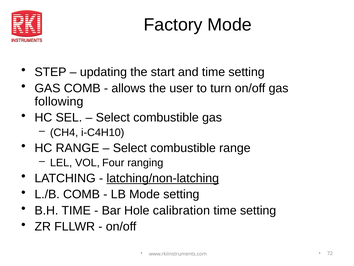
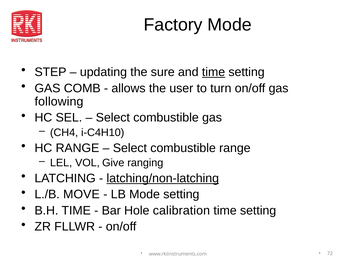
start: start -> sure (163, 72)
time underline: none -> present (214, 72)
Four: Four -> Give (113, 162)
L./B COMB: COMB -> MOVE (81, 194)
